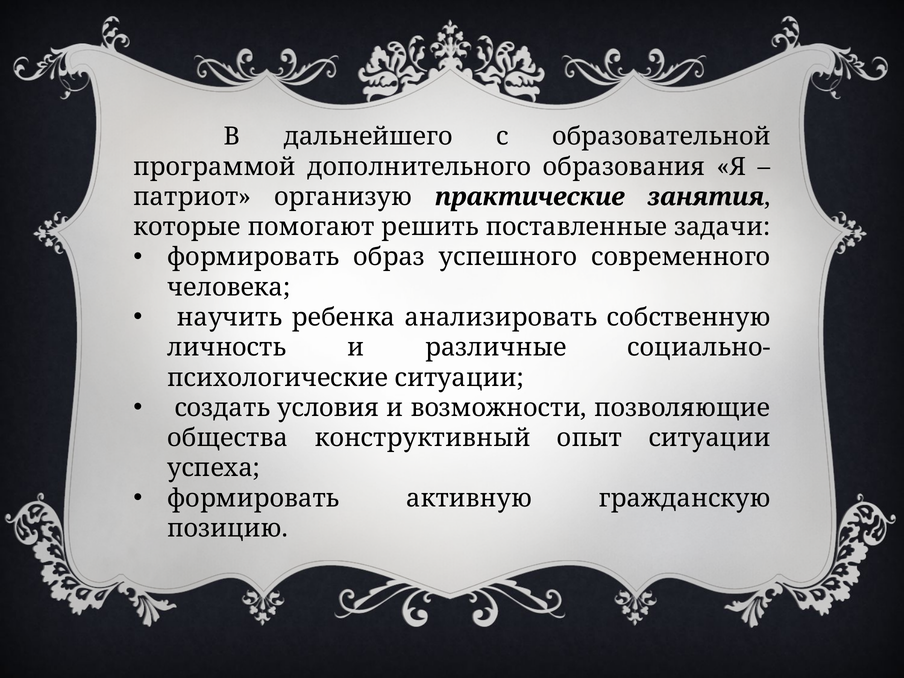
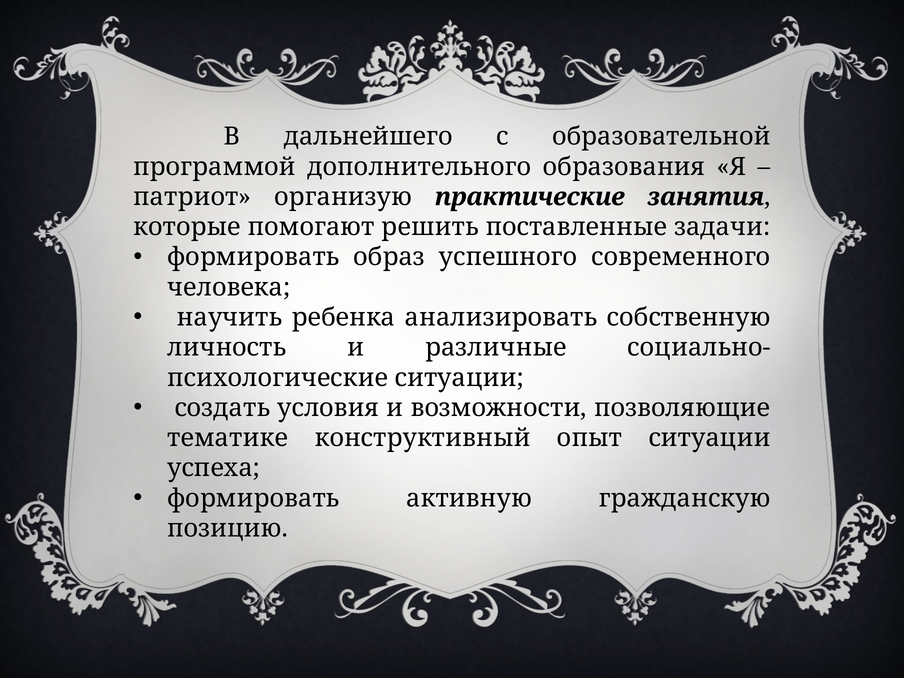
общества: общества -> тематике (228, 438)
